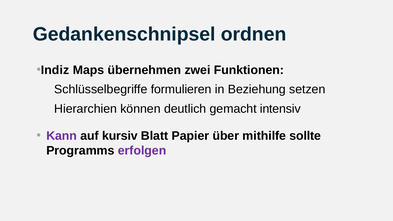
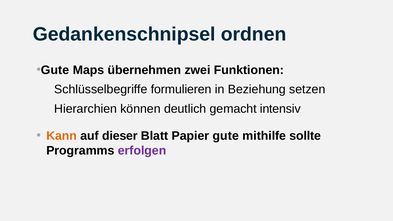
Indiz: Indiz -> Gute (55, 70)
Kann colour: purple -> orange (62, 136)
kursiv: kursiv -> dieser (120, 136)
Papier über: über -> gute (226, 136)
